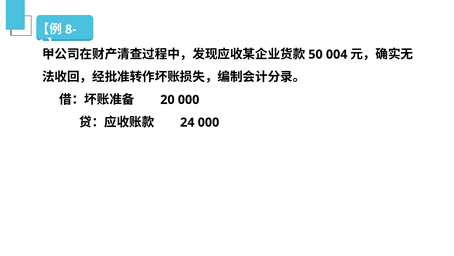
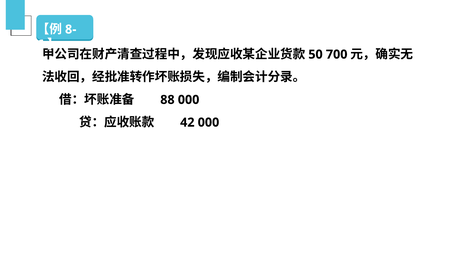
004: 004 -> 700 (337, 54)
20: 20 -> 88 (167, 100)
24: 24 -> 42 (187, 122)
